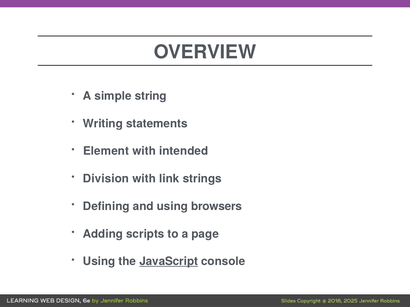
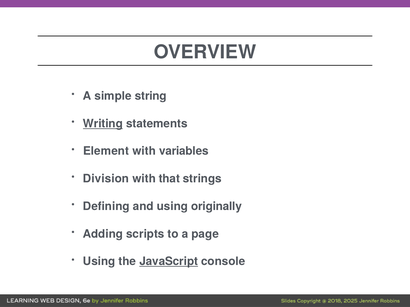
Writing underline: none -> present (103, 124)
intended: intended -> variables (184, 151)
link: link -> that (169, 179)
browsers: browsers -> originally (217, 207)
